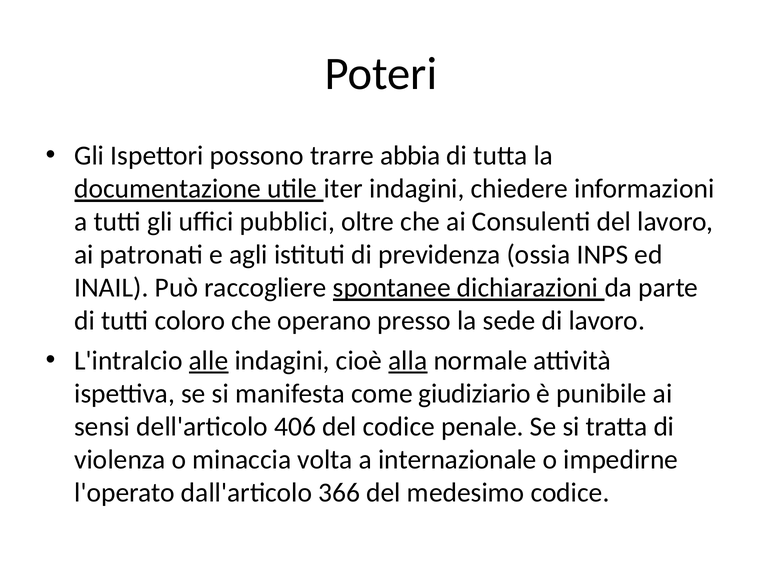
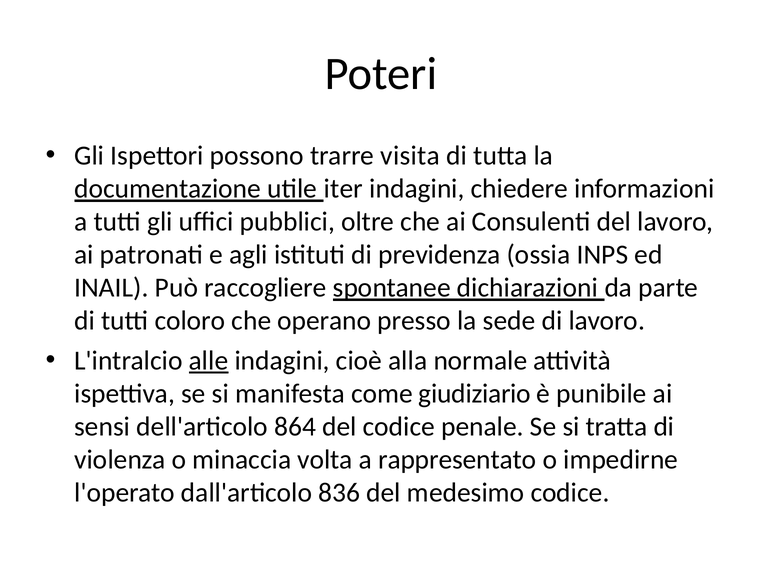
abbia: abbia -> visita (410, 156)
alla underline: present -> none (408, 360)
406: 406 -> 864 (295, 426)
internazionale: internazionale -> rappresentato (457, 459)
366: 366 -> 836 (339, 492)
